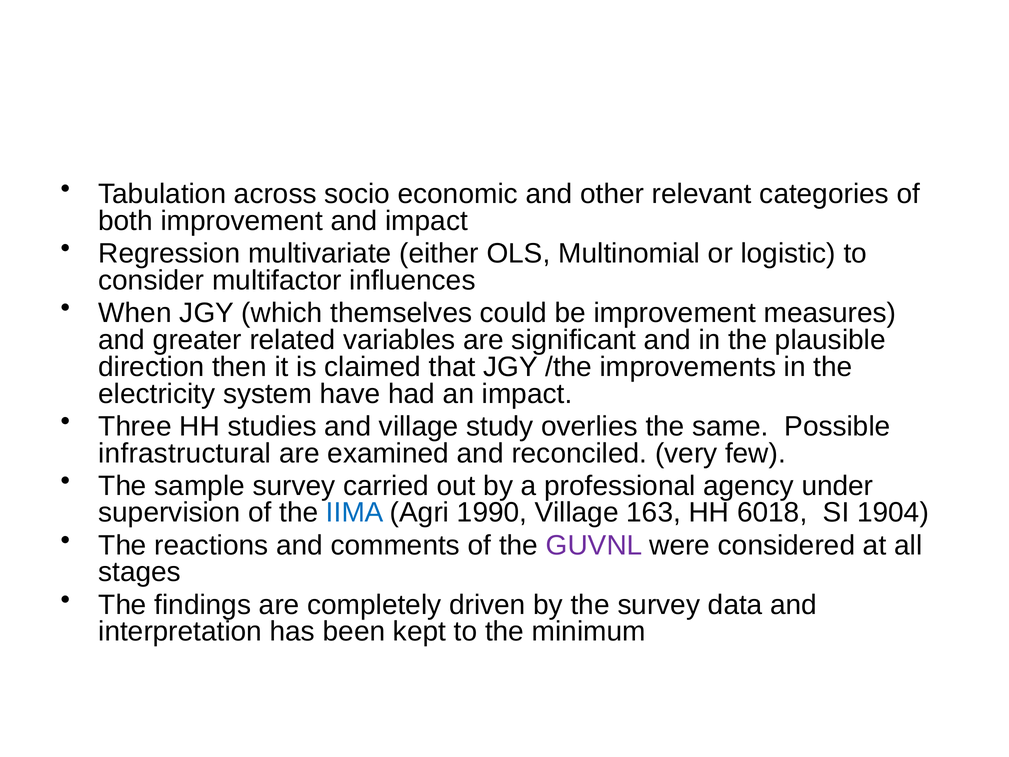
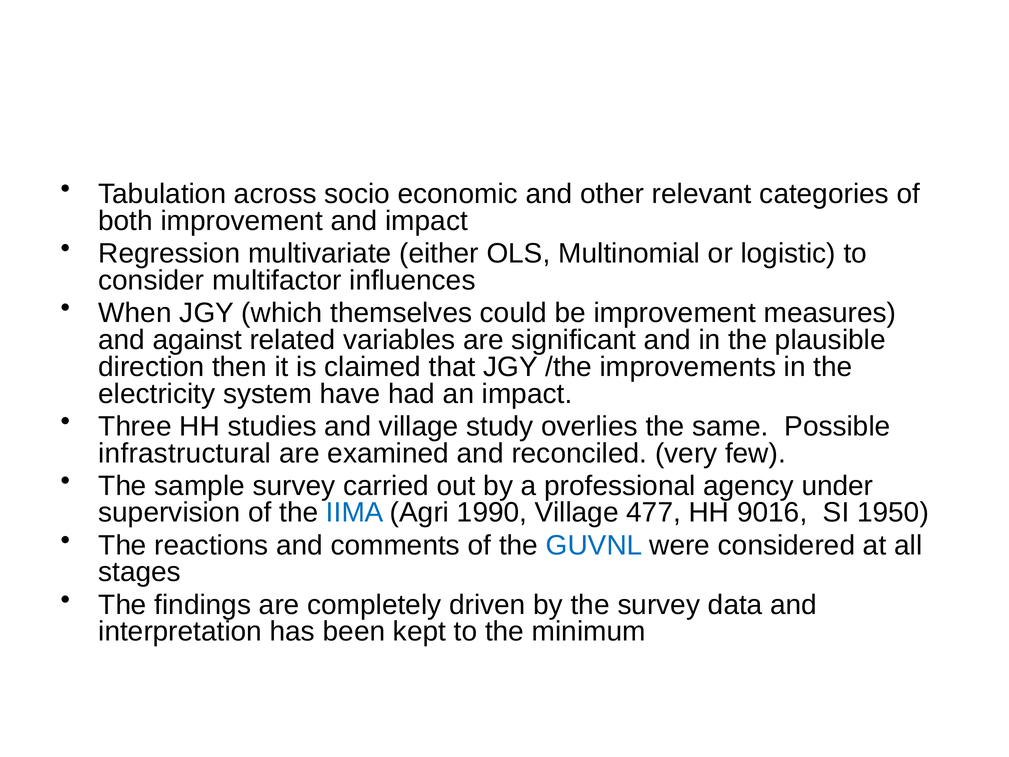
greater: greater -> against (197, 340)
163: 163 -> 477 (654, 513)
6018: 6018 -> 9016 (772, 513)
1904: 1904 -> 1950 (893, 513)
GUVNL colour: purple -> blue (594, 545)
